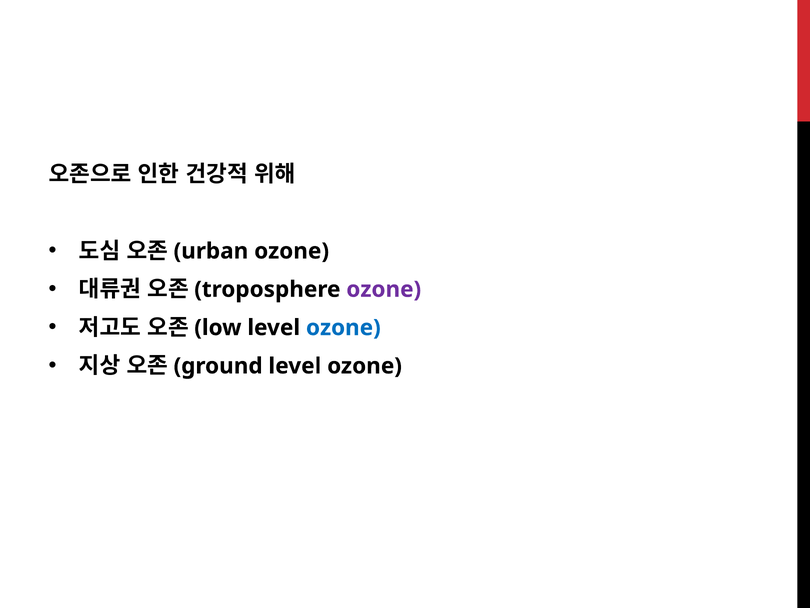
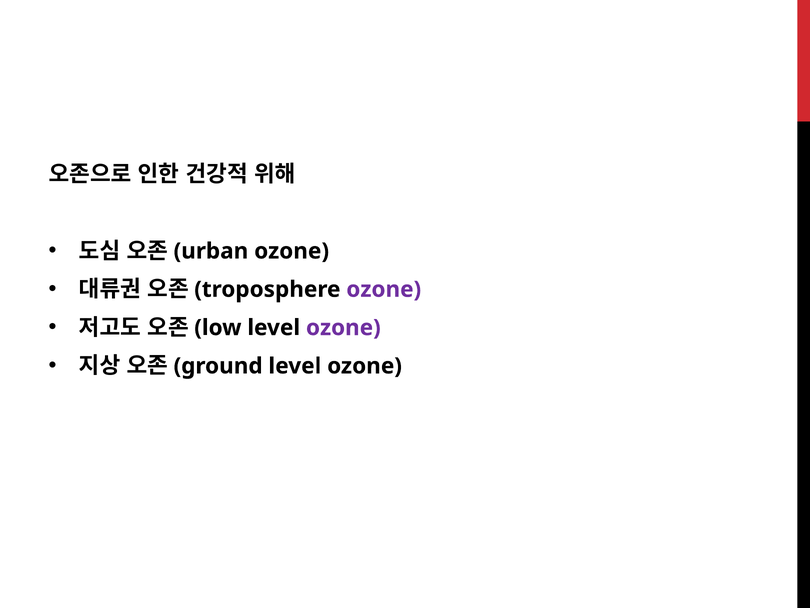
ozone colour: blue -> purple (343, 327)
